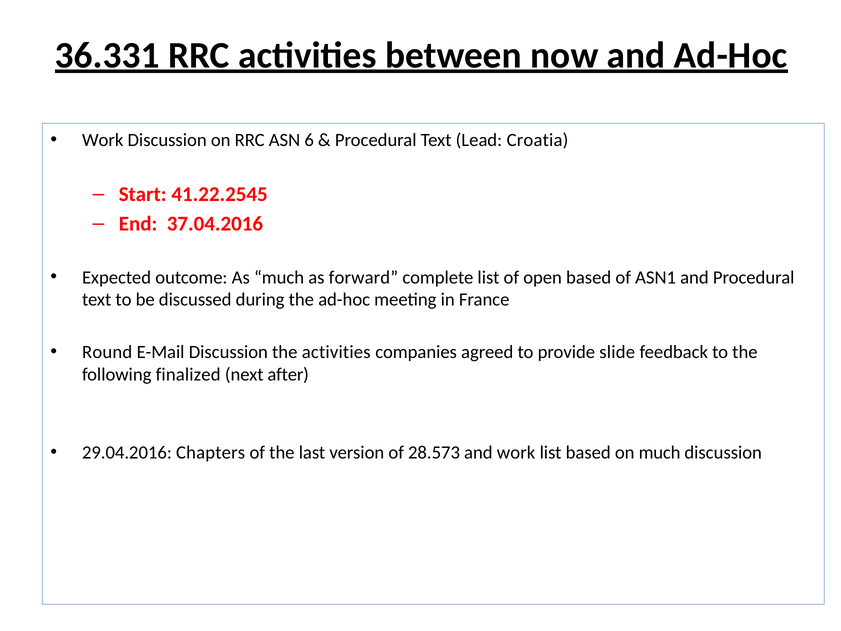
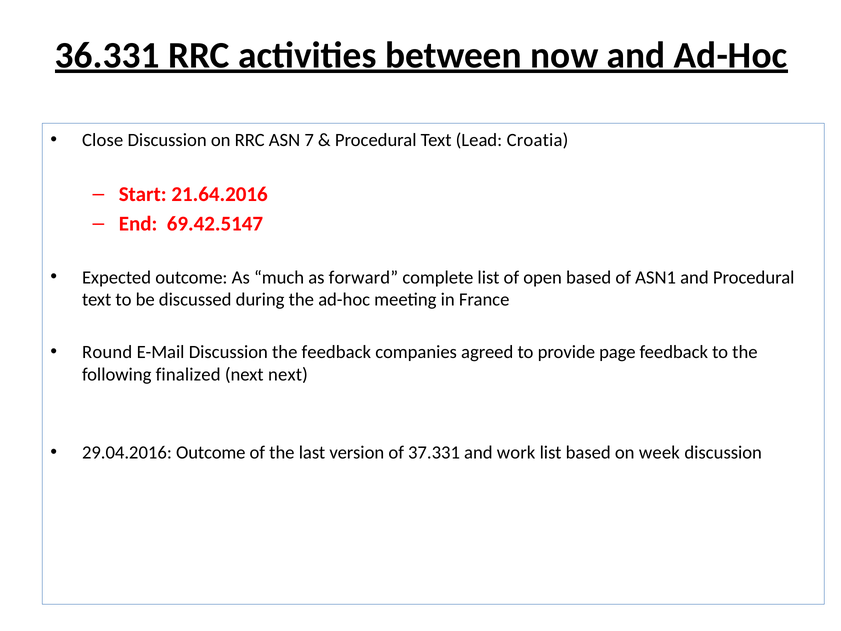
Work: Work -> Close (103, 140)
6: 6 -> 7 (309, 140)
41.22.2545: 41.22.2545 -> 21.64.2016 (220, 194)
37.04.2016: 37.04.2016 -> 69.42.5147 (215, 224)
the activities: activities -> feedback (336, 352)
slide: slide -> page (617, 352)
next after: after -> next (288, 374)
29.04.2016 Chapters: Chapters -> Outcome (211, 453)
28.573: 28.573 -> 37.331 (434, 453)
on much: much -> week (659, 453)
